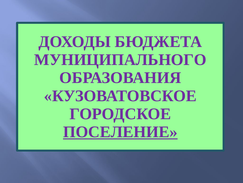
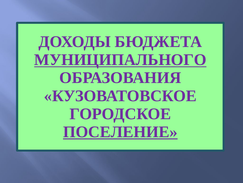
МУНИЦИПАЛЬНОГО underline: none -> present (120, 60)
